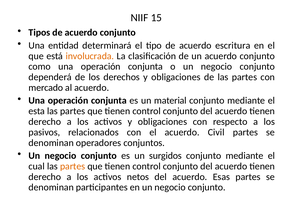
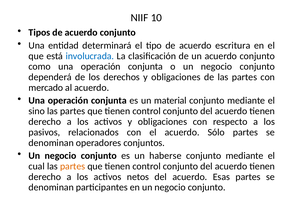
15: 15 -> 10 (156, 18)
involucrada colour: orange -> blue (90, 56)
esta: esta -> sino (37, 111)
Civil: Civil -> Sólo (216, 132)
surgidos: surgidos -> haberse (165, 156)
